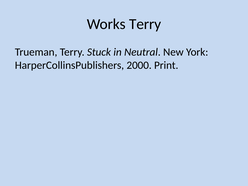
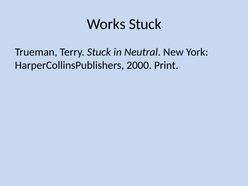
Works Terry: Terry -> Stuck (145, 24)
